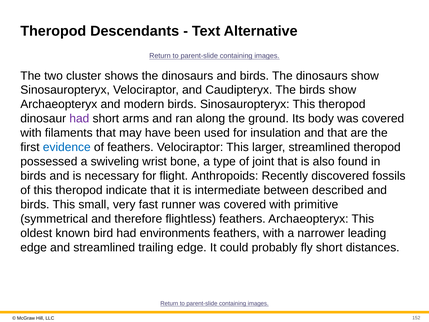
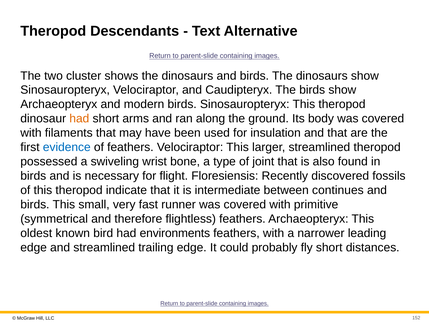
had colour: purple -> orange (79, 119)
Anthropoids: Anthropoids -> Floresiensis (225, 176)
described: described -> continues (338, 190)
